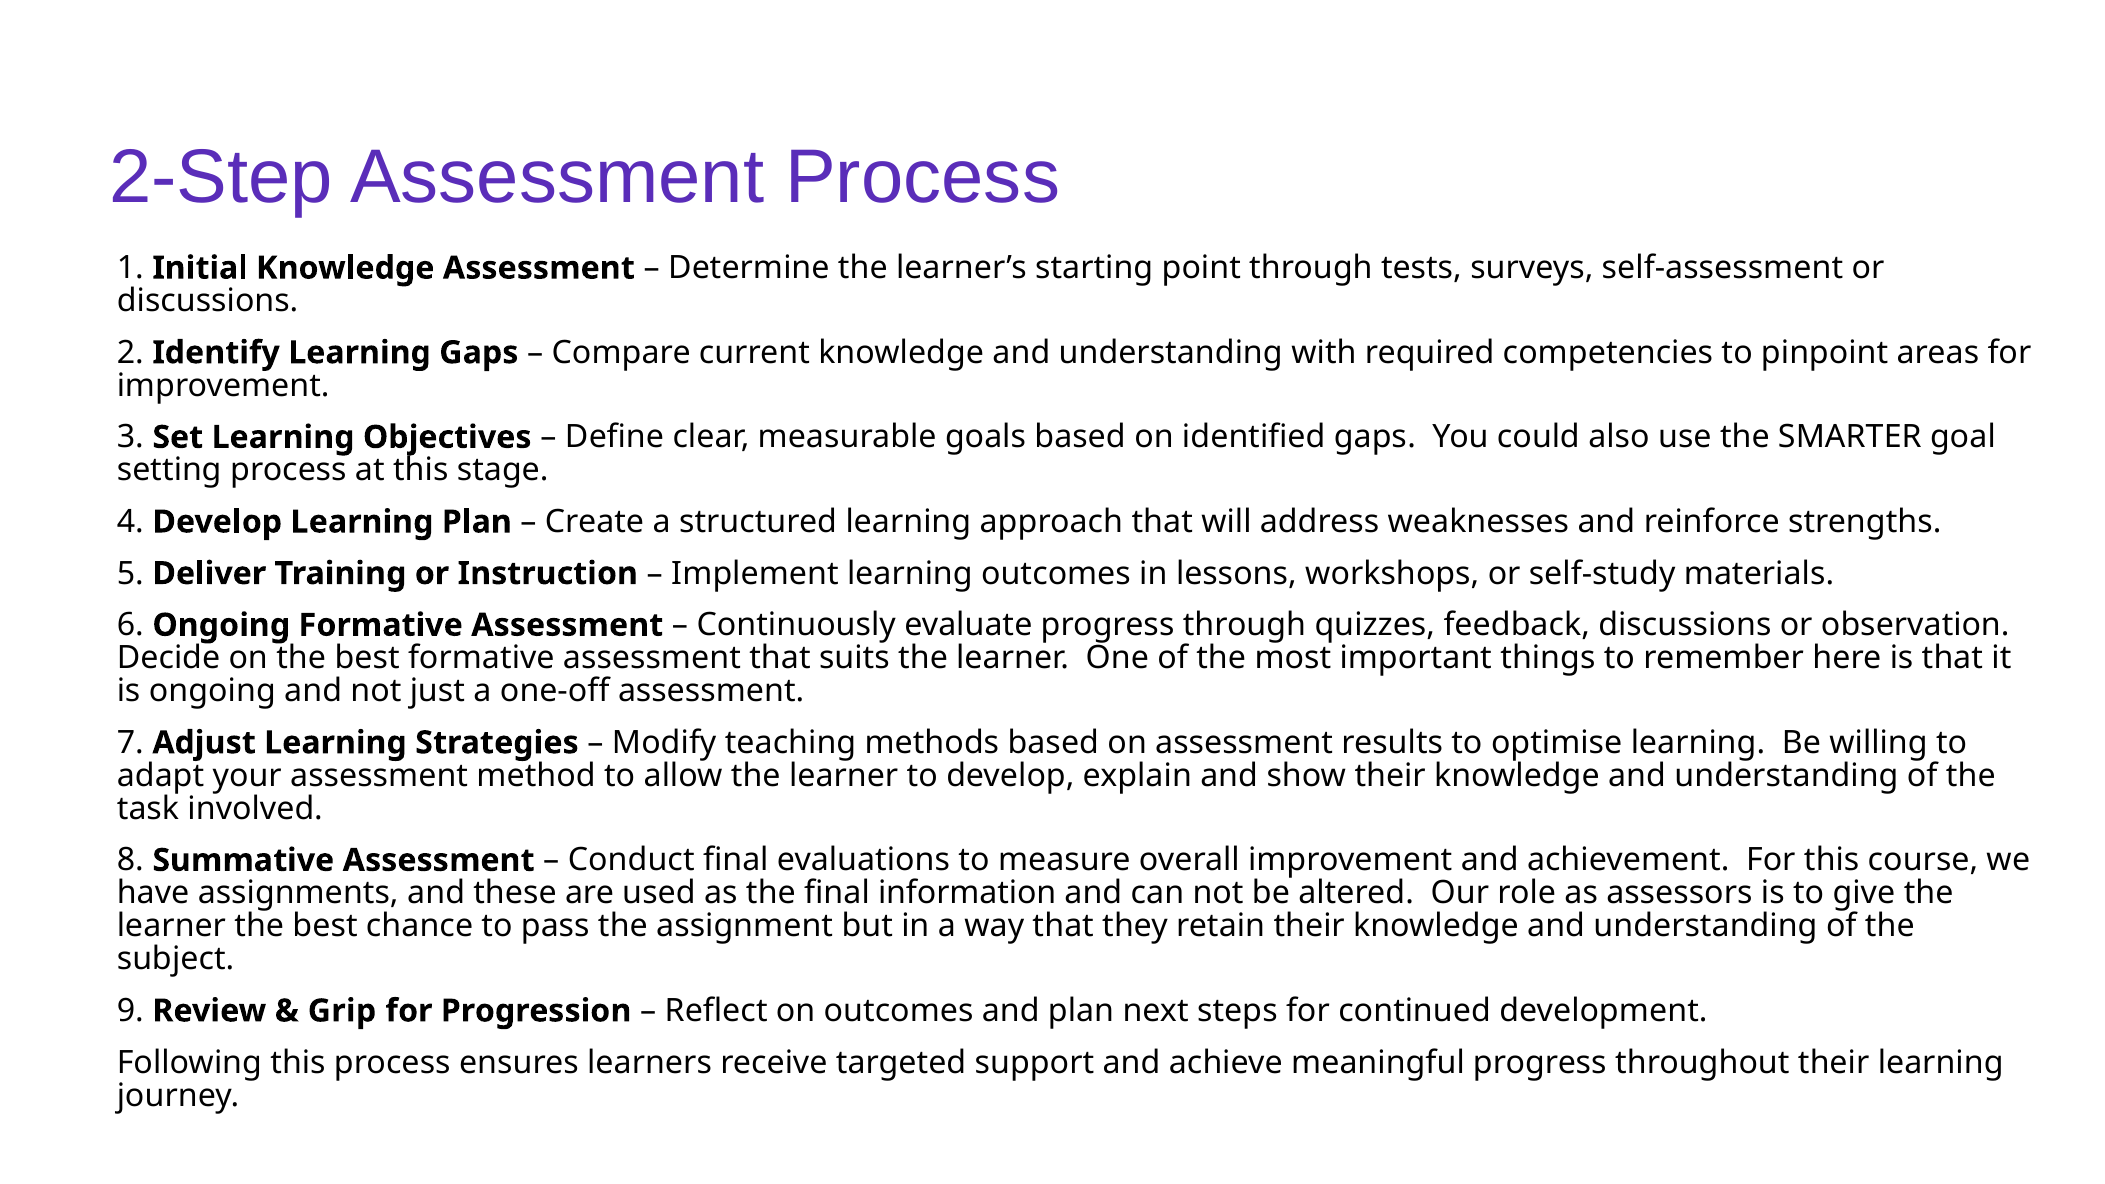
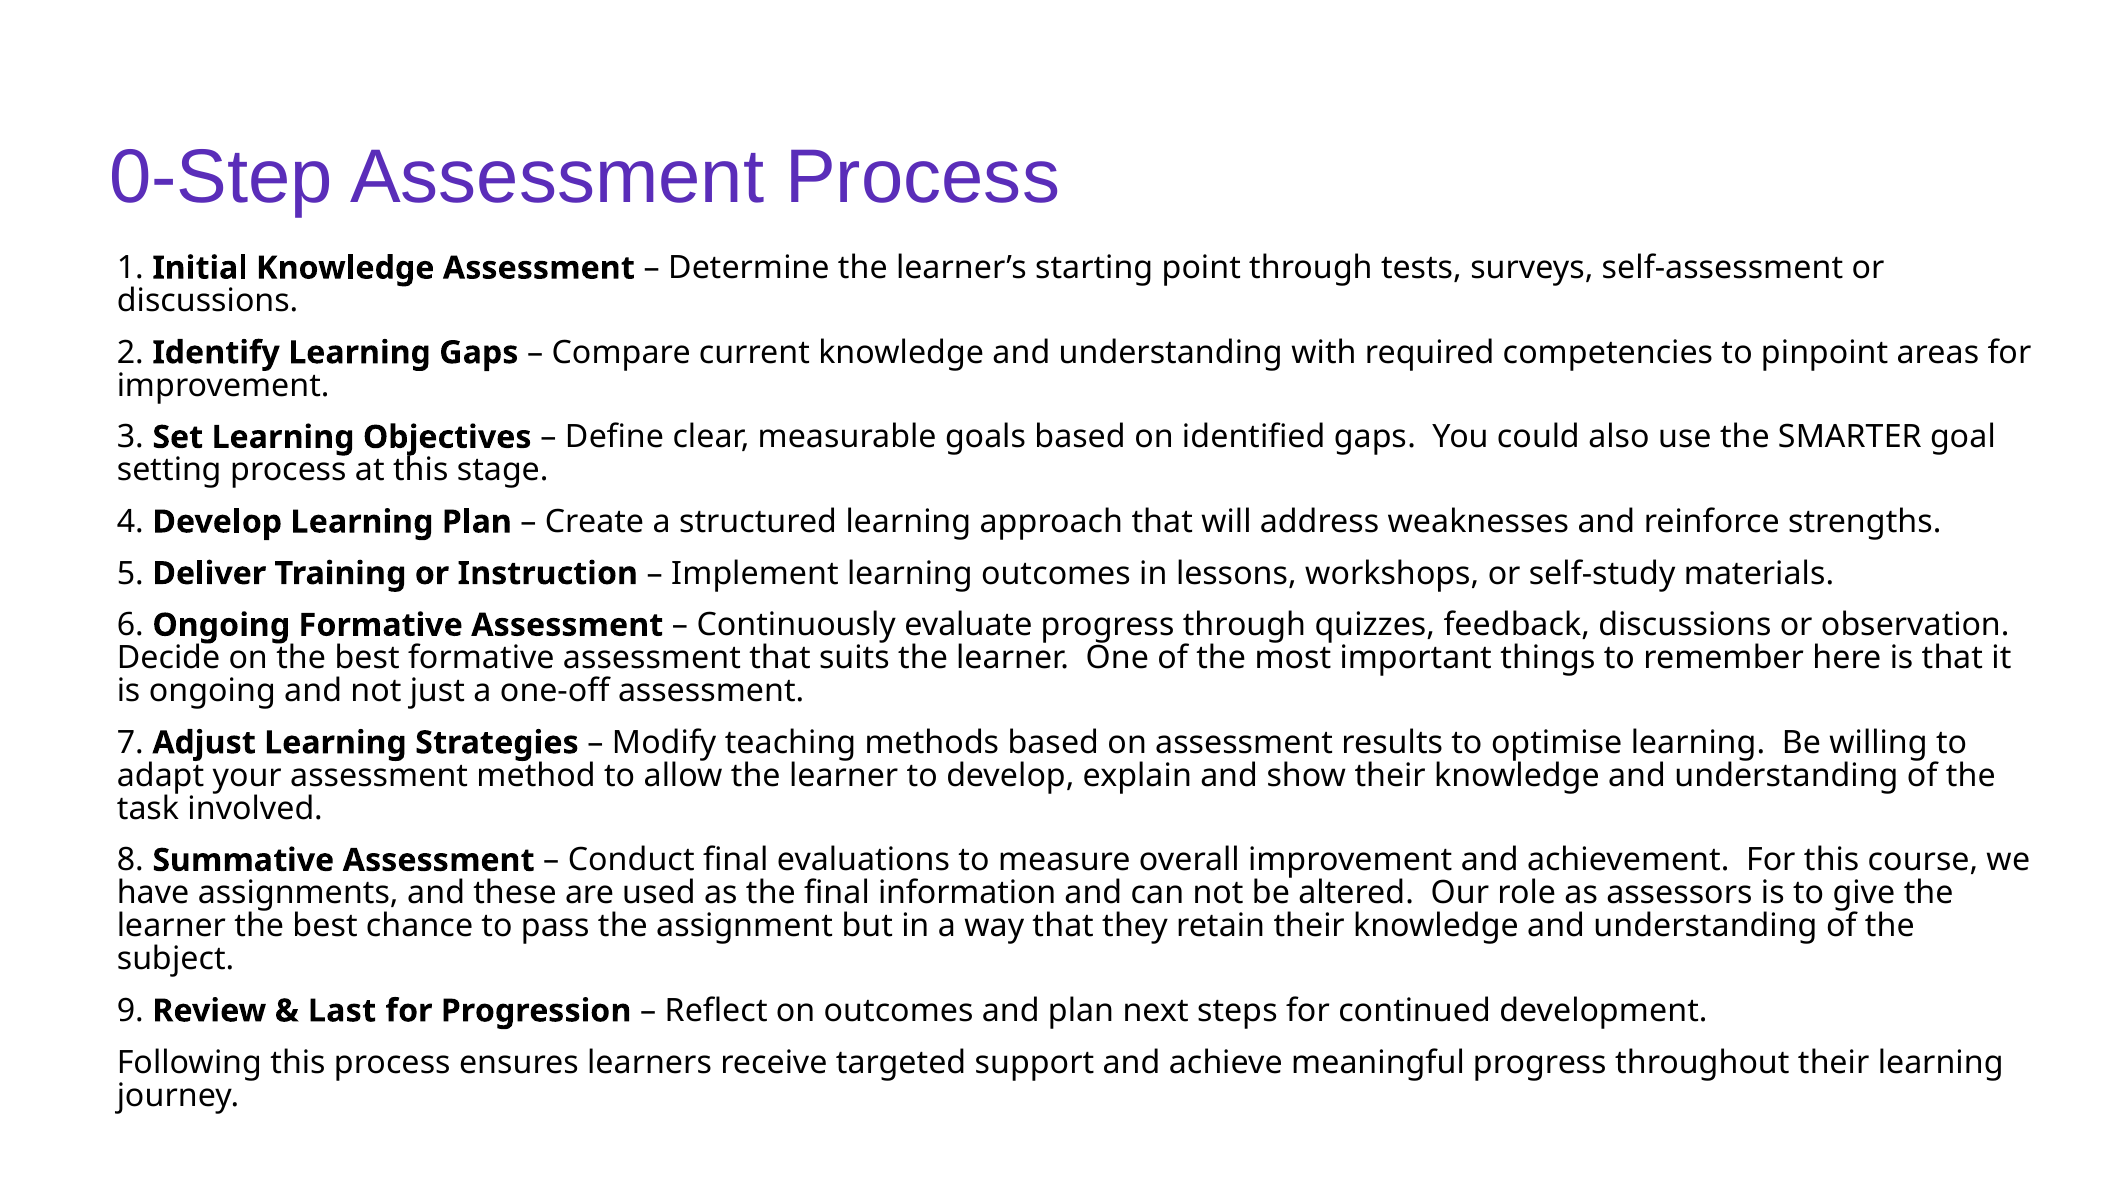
2-Step: 2-Step -> 0-Step (221, 177)
Grip: Grip -> Last (342, 1011)
